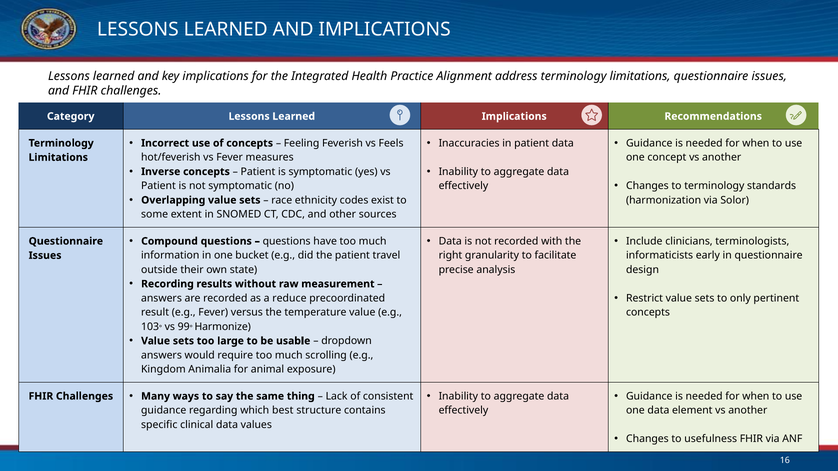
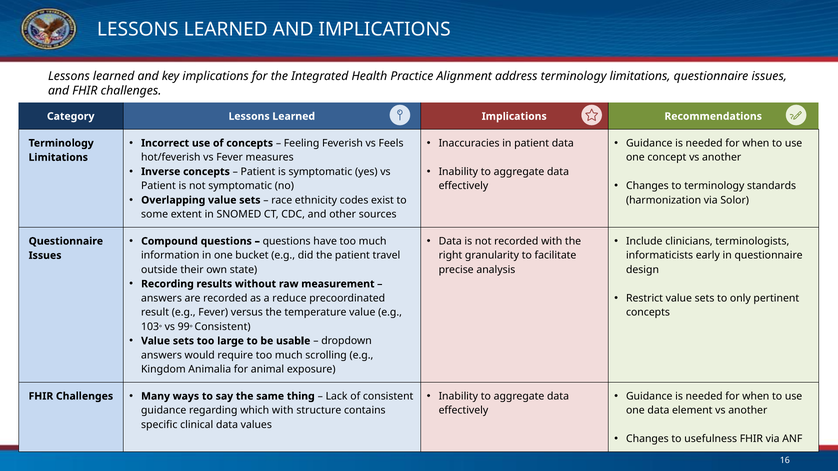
Harmonize: Harmonize -> Consistent (223, 327)
which best: best -> with (283, 411)
